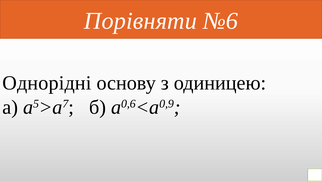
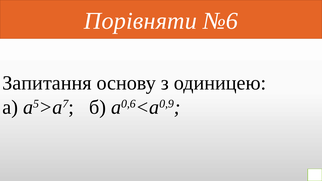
Однорідні: Однорідні -> Запитання (47, 83)
